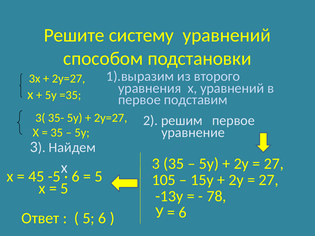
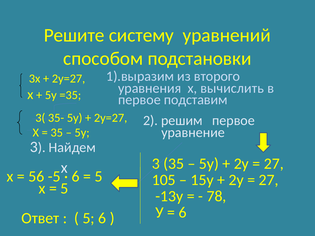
х уравнений: уравнений -> вычислить (232, 88)
45: 45 -> 56 (36, 177)
